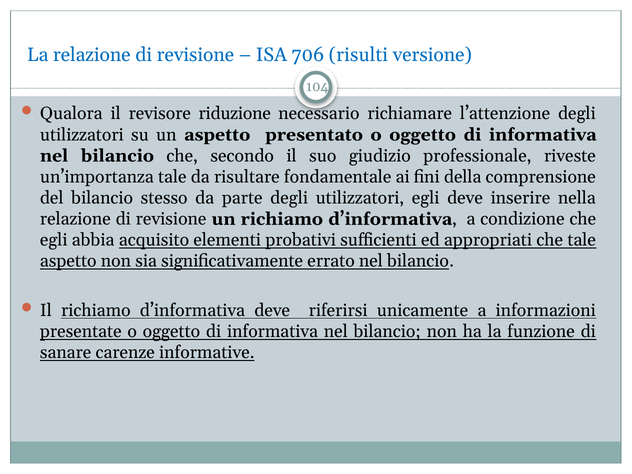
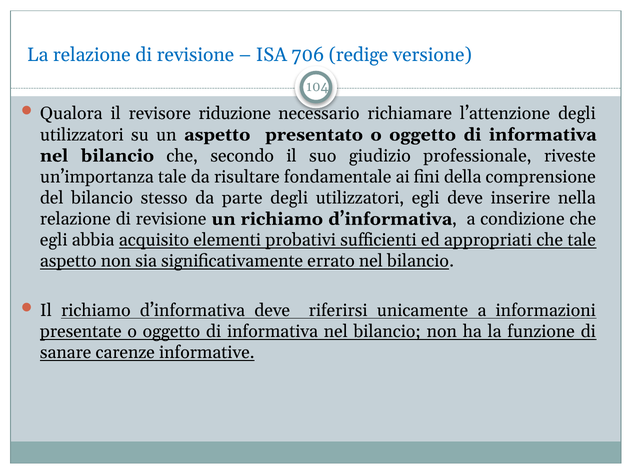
risulti: risulti -> redige (359, 55)
